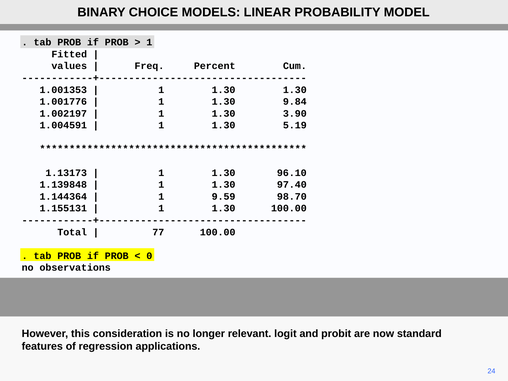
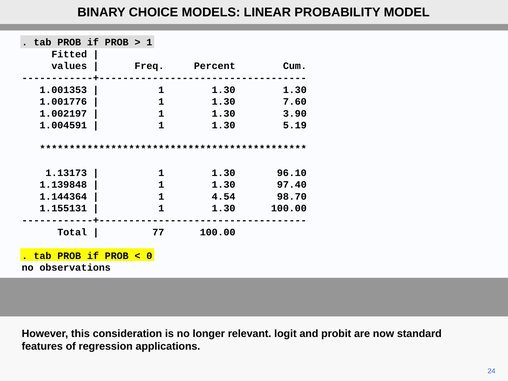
9.84: 9.84 -> 7.60 (295, 102)
9.59: 9.59 -> 4.54 (224, 196)
